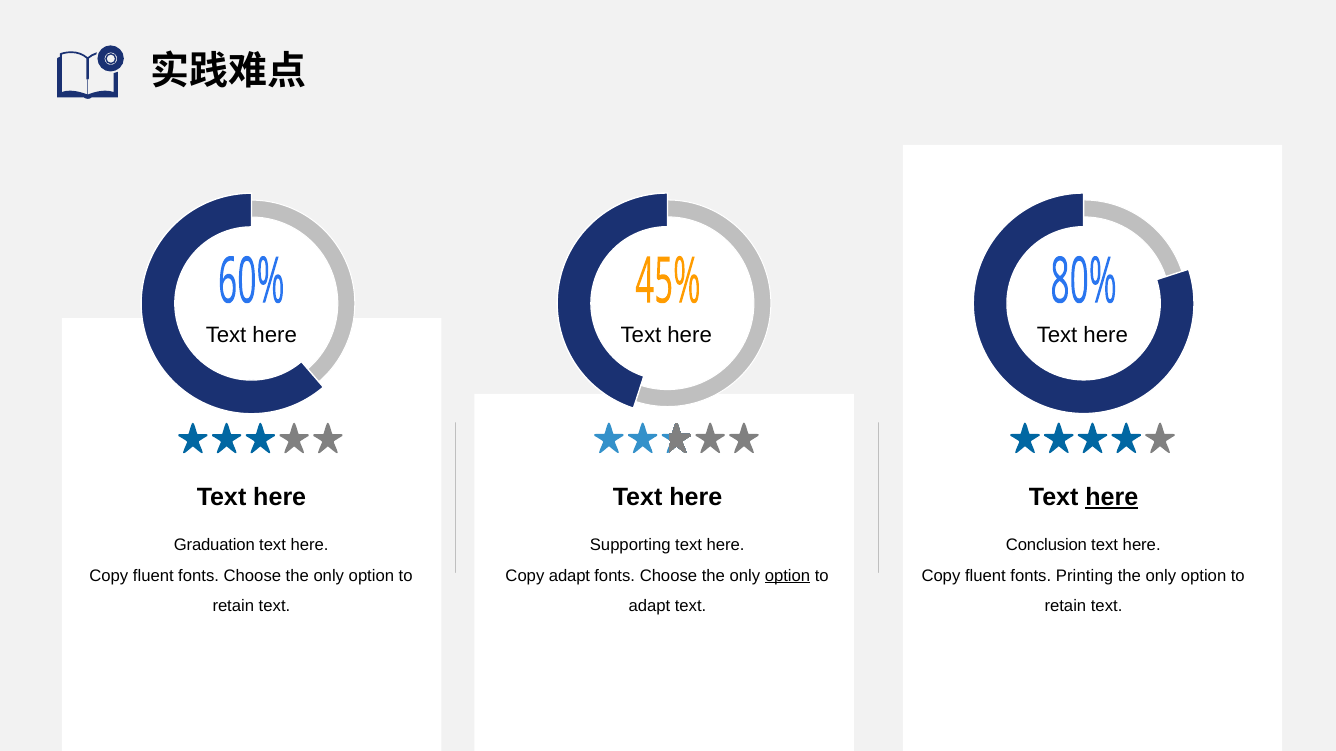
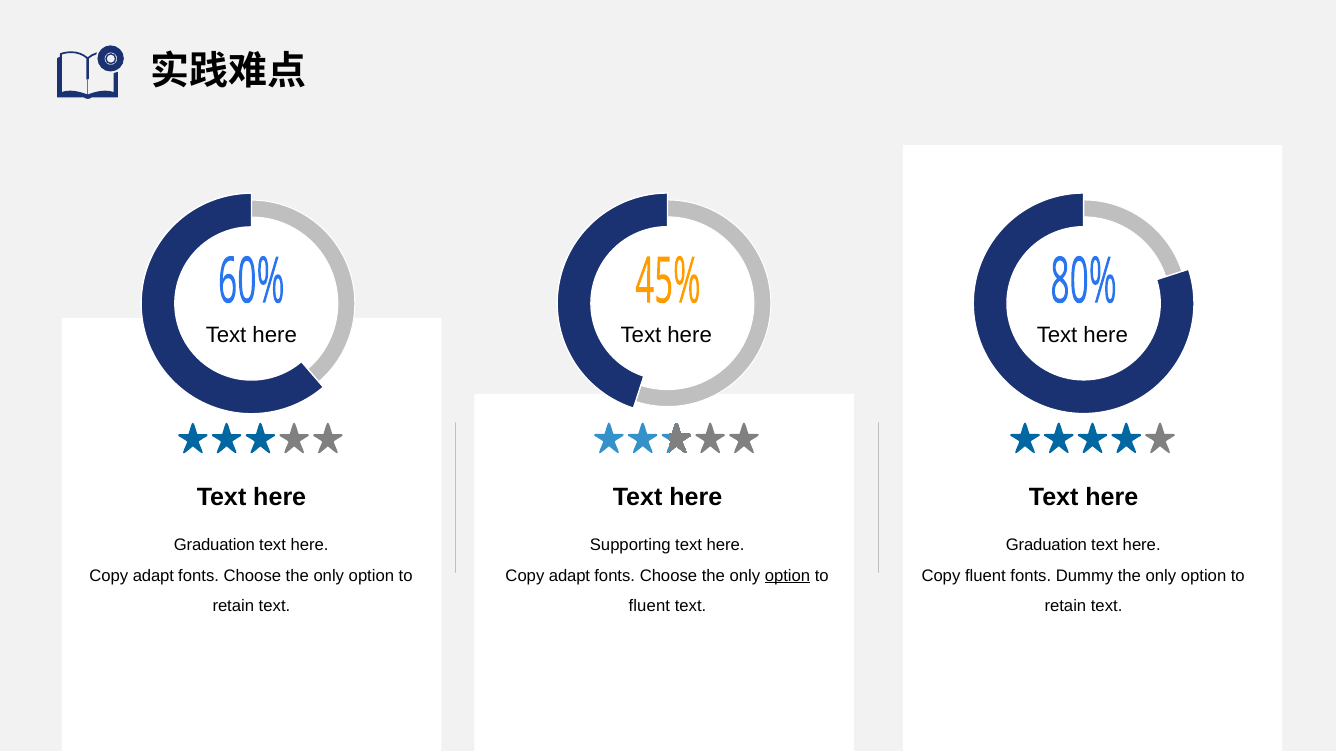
here underline: present -> none (1112, 498)
Conclusion: Conclusion -> Graduation (1046, 546)
fluent: fluent -> adapt (153, 576)
Printing: Printing -> Dummy (1085, 576)
adapt: adapt -> fluent (649, 606)
